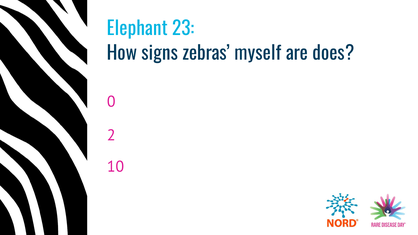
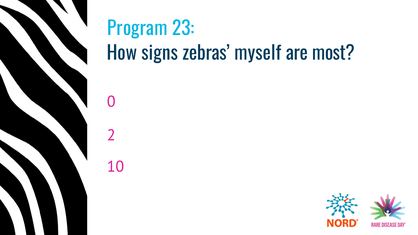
Elephant: Elephant -> Program (137, 29)
does: does -> most (334, 53)
